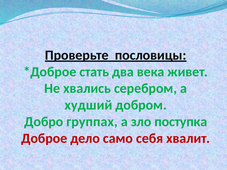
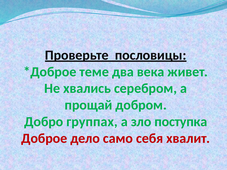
стать: стать -> теме (94, 72)
худший: худший -> прощай (88, 105)
